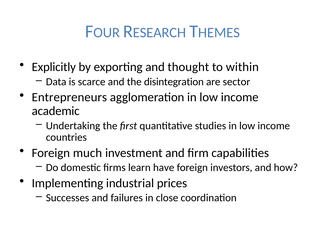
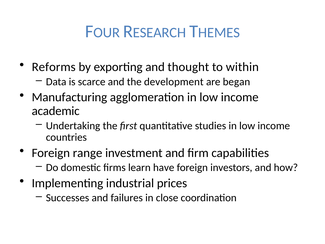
Explicitly: Explicitly -> Reforms (54, 67)
disintegration: disintegration -> development (174, 82)
sector: sector -> began (236, 82)
Entrepreneurs: Entrepreneurs -> Manufacturing (69, 97)
much: much -> range (88, 153)
